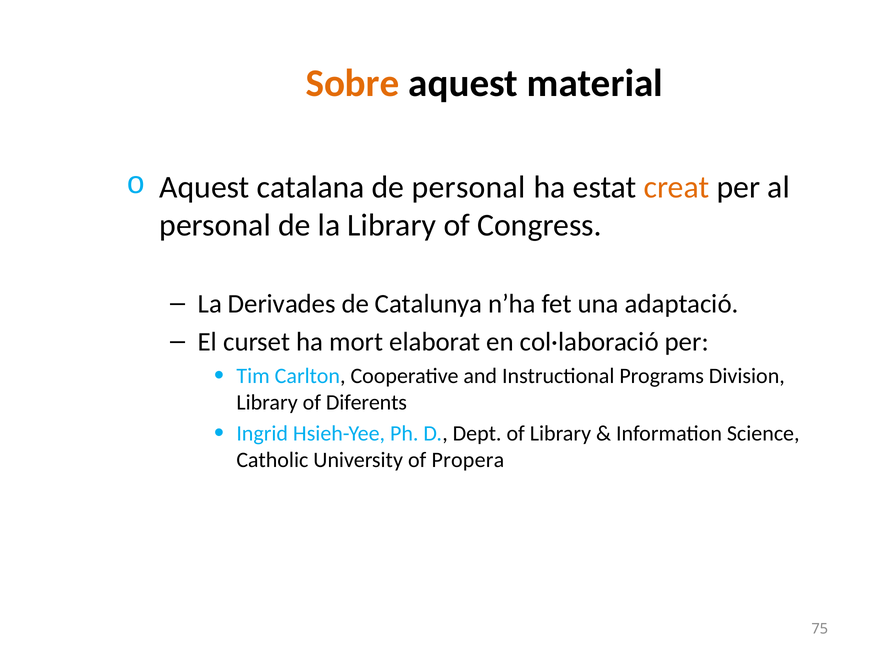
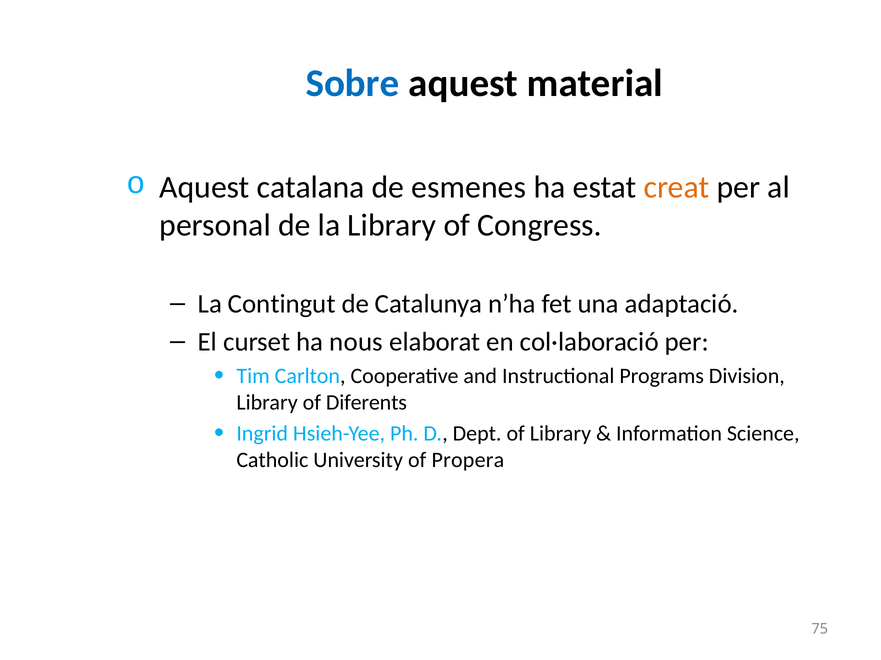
Sobre colour: orange -> blue (352, 83)
de personal: personal -> esmenes (469, 187)
Derivades: Derivades -> Contingut (282, 304)
mort: mort -> nous (356, 342)
